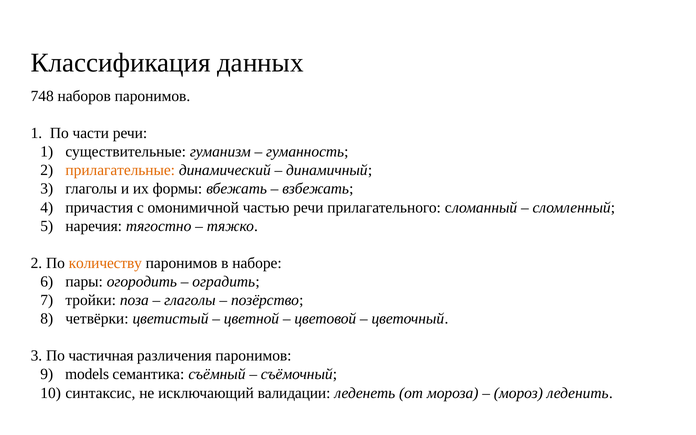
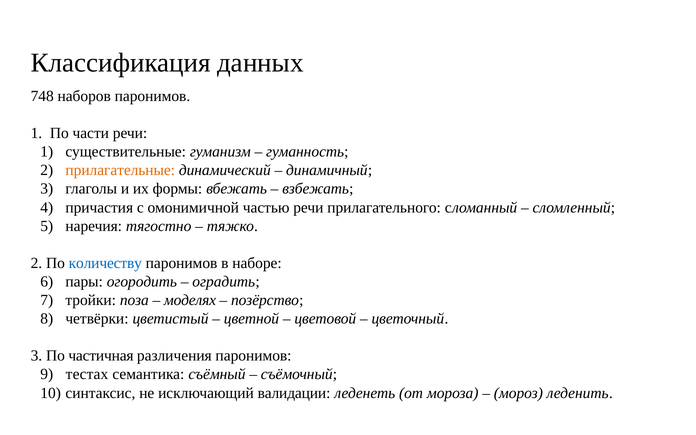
количеству colour: orange -> blue (105, 263)
глаголы: глаголы -> моделях (190, 300)
models: models -> тестах (87, 374)
